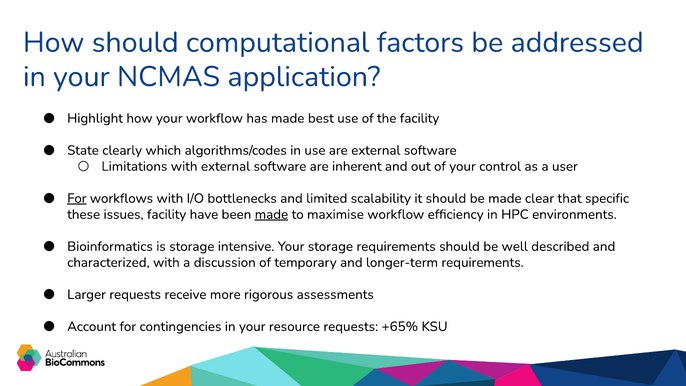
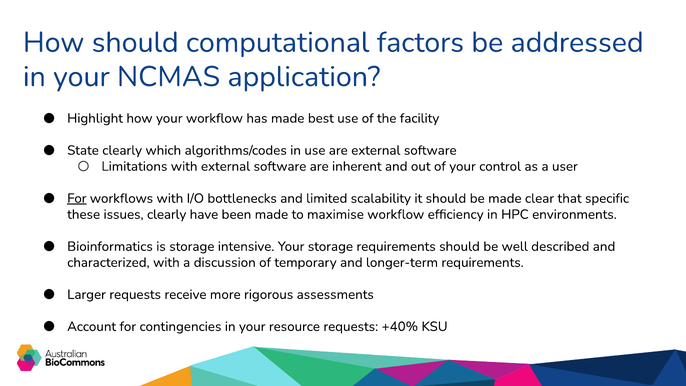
issues facility: facility -> clearly (167, 214)
made underline: present -> none (271, 214)
+65%: +65% -> +40% (400, 326)
